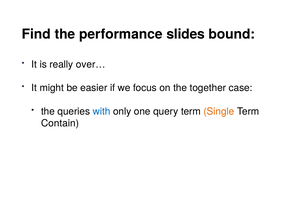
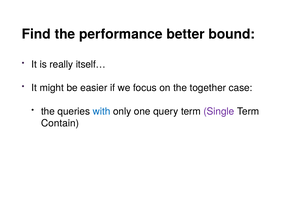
slides: slides -> better (186, 34)
over…: over… -> itself… (91, 64)
Single colour: orange -> purple (219, 111)
